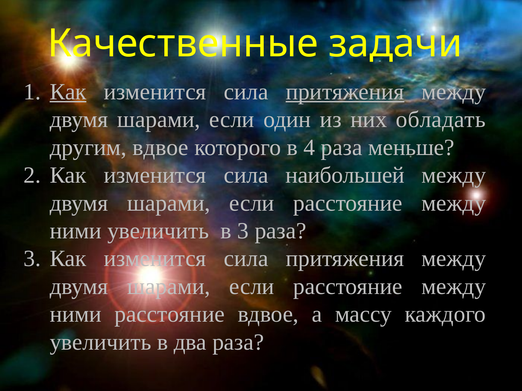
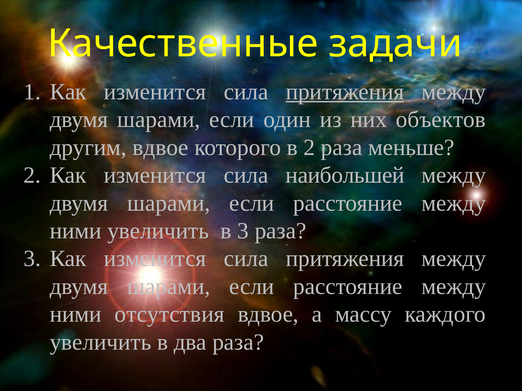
Как underline: present -> none (68, 92)
обладать: обладать -> объектов (441, 120)
в 4: 4 -> 2 (309, 148)
ними расстояние: расстояние -> отсутствия (170, 315)
